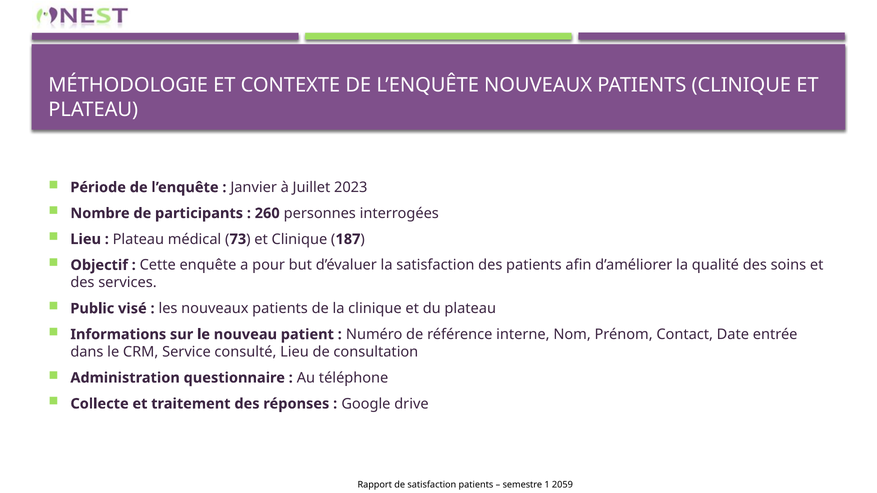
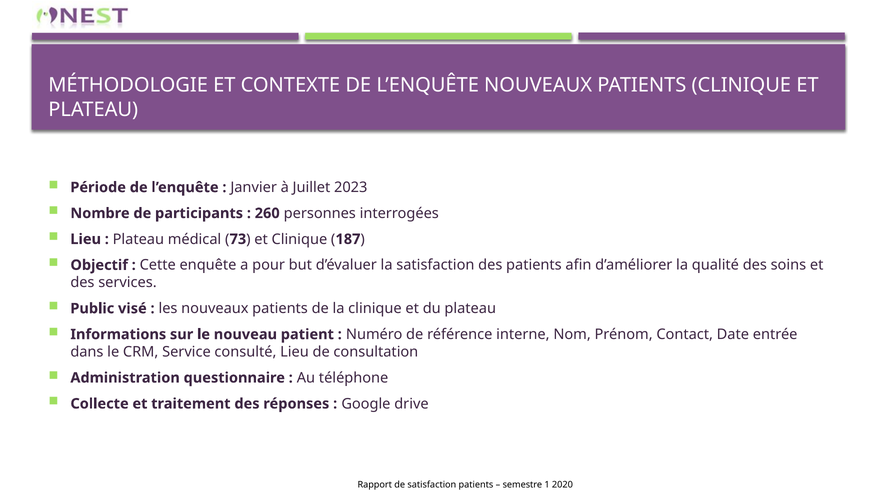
2059: 2059 -> 2020 (562, 485)
